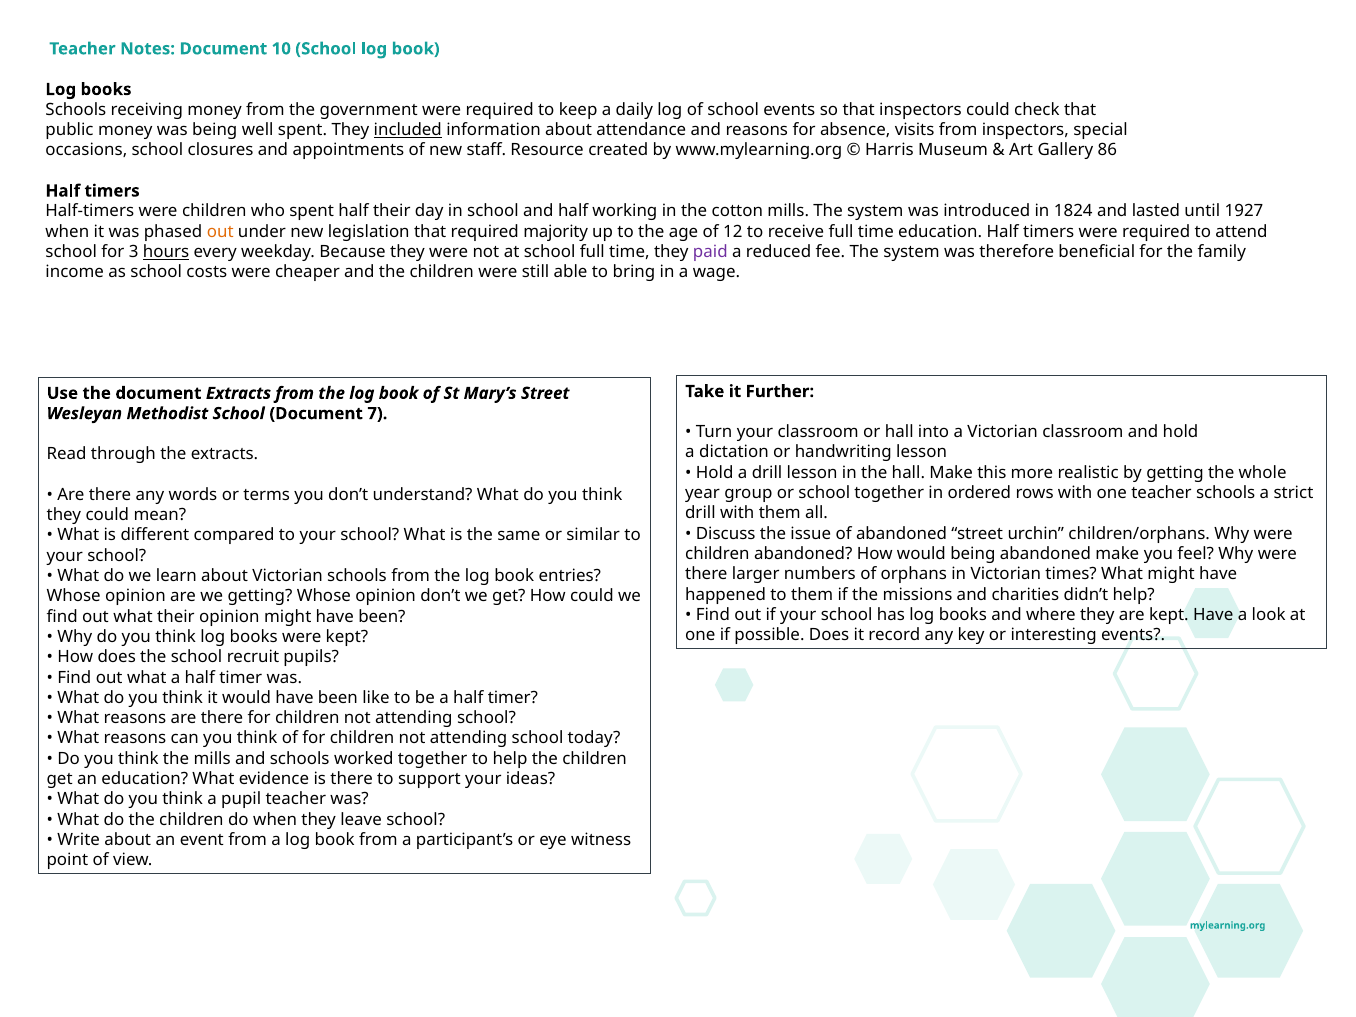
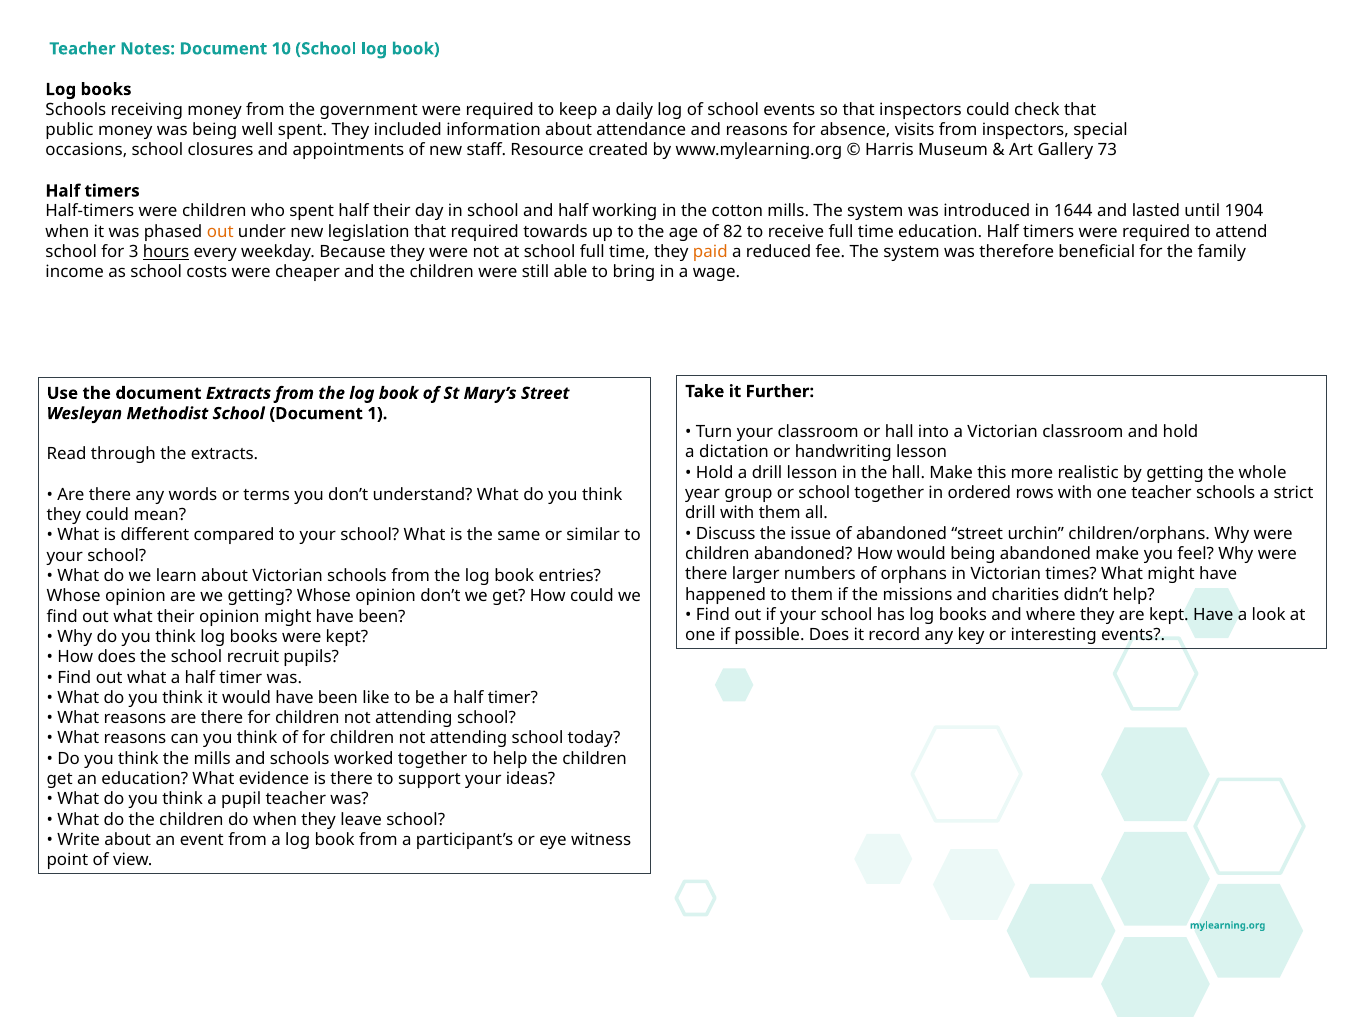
included underline: present -> none (408, 130)
86: 86 -> 73 (1107, 150)
1824: 1824 -> 1644 (1073, 211)
1927: 1927 -> 1904 (1244, 211)
majority: majority -> towards (556, 232)
12: 12 -> 82 (733, 232)
paid colour: purple -> orange (710, 252)
7: 7 -> 1 (377, 414)
